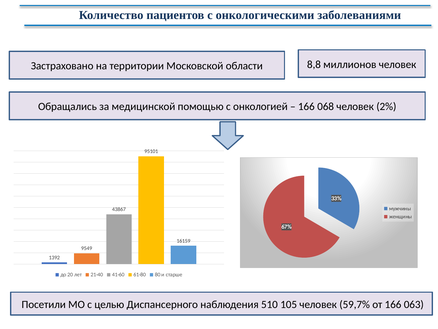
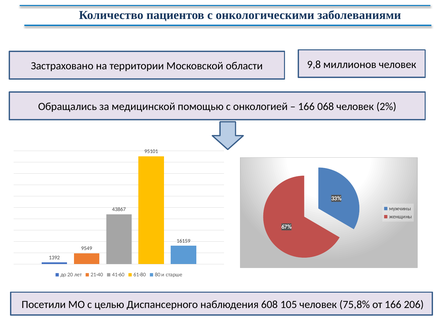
8,8: 8,8 -> 9,8 (314, 64)
510: 510 -> 608 (269, 304)
59,7%: 59,7% -> 75,8% (355, 304)
063: 063 -> 206 (414, 304)
